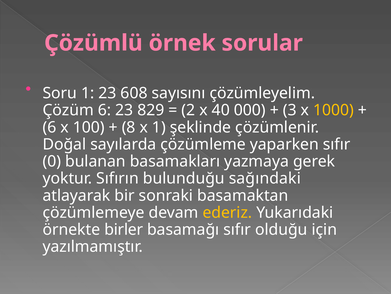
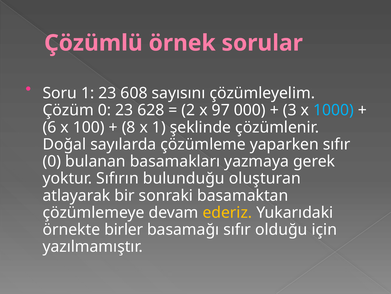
Çözüm 6: 6 -> 0 (104, 110)
829: 829 -> 628 (151, 110)
40: 40 -> 97 (221, 110)
1000 colour: yellow -> light blue (334, 110)
sağındaki: sağındaki -> oluşturan (265, 178)
